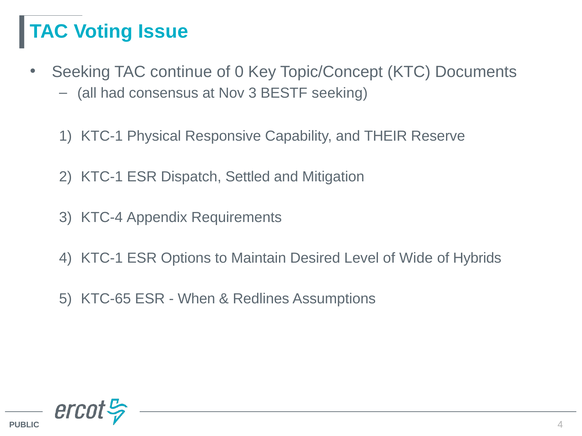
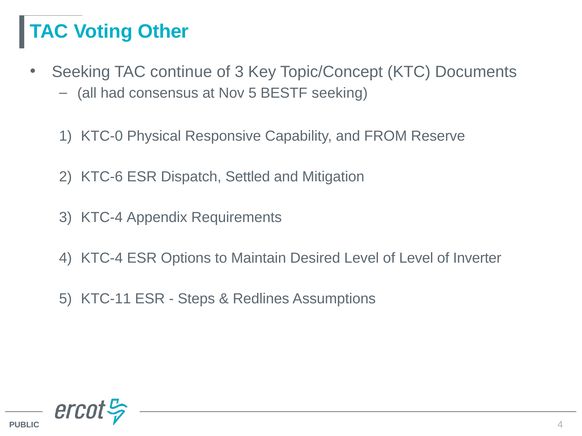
Issue: Issue -> Other (163, 31)
of 0: 0 -> 3 (239, 72)
Nov 3: 3 -> 5 (253, 93)
KTC-1: KTC-1 -> KTC-0 (102, 136)
THEIR: THEIR -> FROM (386, 136)
KTC-1: KTC-1 -> KTC-6 (102, 177)
4 KTC-1: KTC-1 -> KTC-4 (102, 258)
of Wide: Wide -> Level (416, 258)
Hybrids: Hybrids -> Inverter (477, 258)
KTC-65: KTC-65 -> KTC-11 (106, 299)
When: When -> Steps (196, 299)
